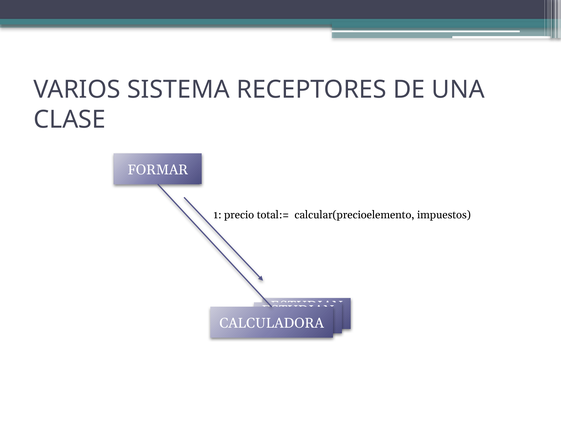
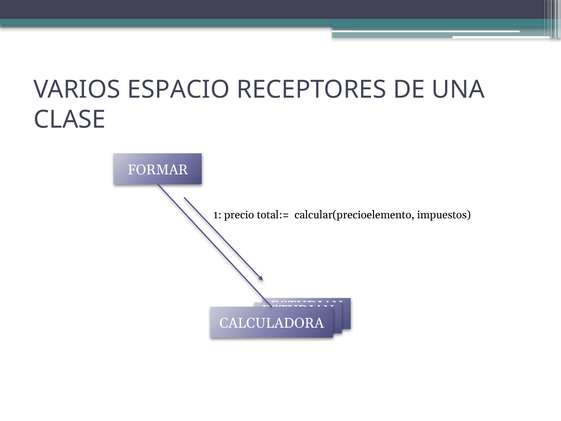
SISTEMA: SISTEMA -> ESPACIO (178, 90)
